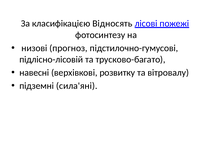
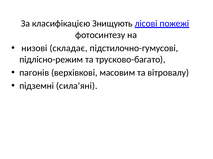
Відносять: Відносять -> Знищують (112, 24)
прогноз: прогноз -> складає (68, 48)
підлісно-лісовій: підлісно-лісовій -> підлісно-режим (51, 60)
навесні: навесні -> пагонів (34, 73)
розвитку: розвитку -> масовим (117, 73)
